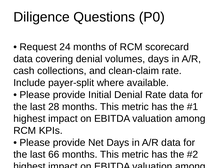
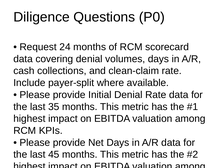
28: 28 -> 35 (54, 107)
66: 66 -> 45 (54, 155)
